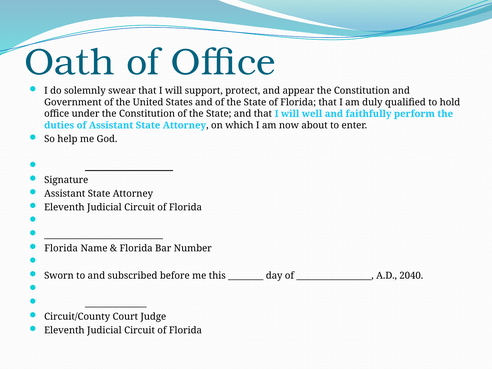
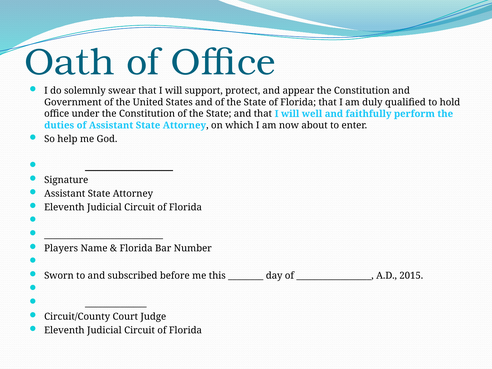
Florida: Florida -> Players (61, 248)
2040: 2040 -> 2015 (411, 276)
